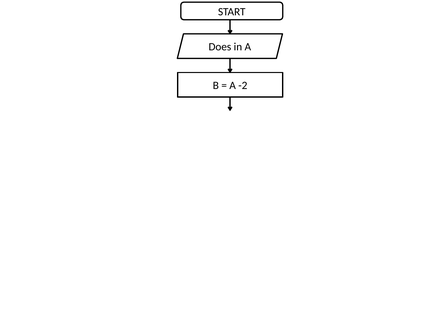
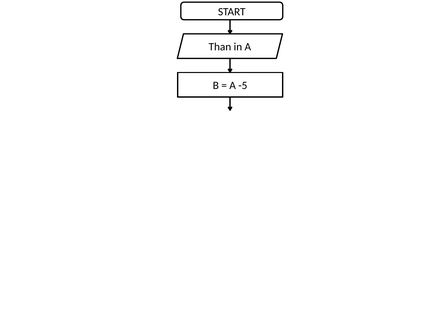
Does: Does -> Than (220, 47)
-2: -2 -> -5 (243, 85)
